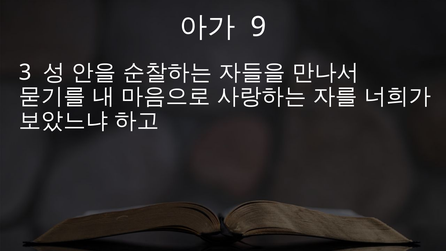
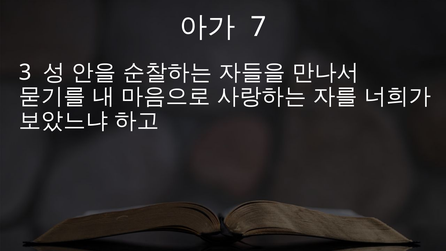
9: 9 -> 7 (258, 27)
